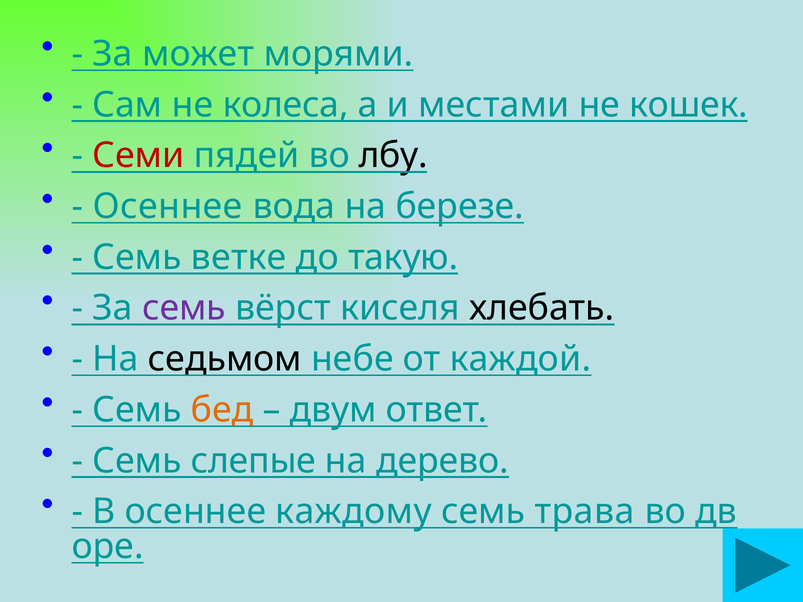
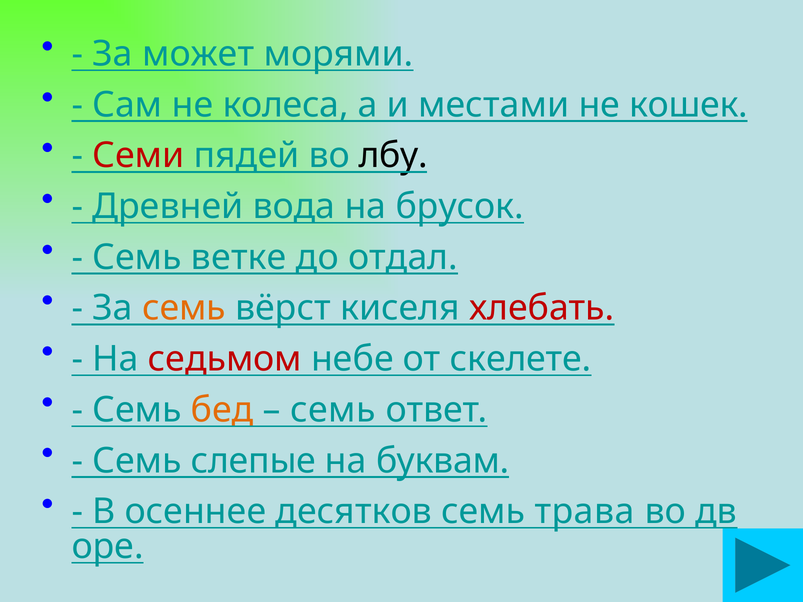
Осеннее: Осеннее -> Древней (168, 207)
березе: березе -> брусок (460, 207)
такую: такую -> отдал (403, 257)
семь colour: purple -> orange (184, 308)
хлебать colour: black -> red (542, 308)
седьмом colour: black -> red (225, 359)
каждой: каждой -> скелете (521, 359)
двум: двум -> семь (333, 410)
дерево: дерево -> буквам (443, 461)
каждому: каждому -> десятков (354, 512)
